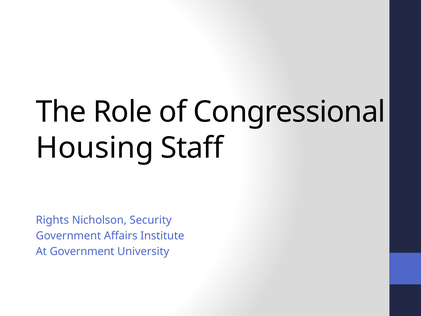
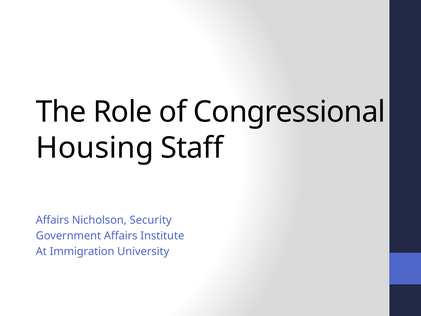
Rights: Rights -> Affairs (52, 220)
At Government: Government -> Immigration (82, 251)
